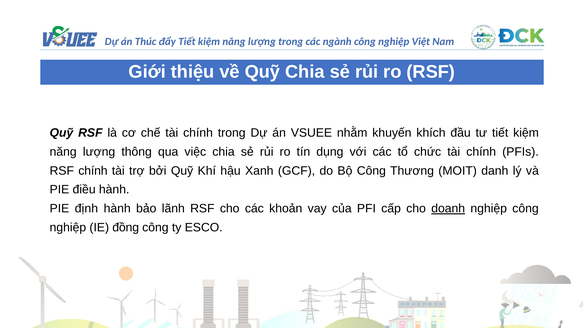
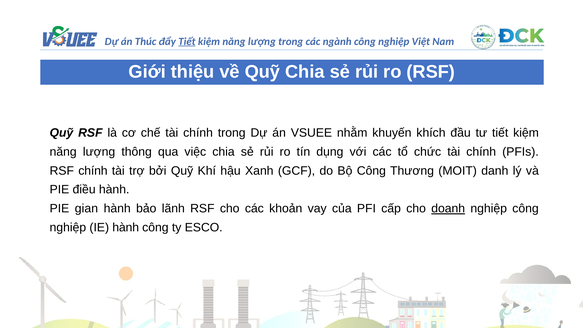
Tiết underline: none -> present (187, 41)
định: định -> gian (86, 209)
IE đồng: đồng -> hành (126, 228)
